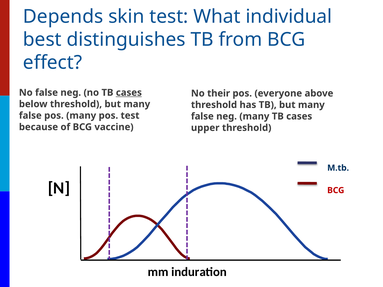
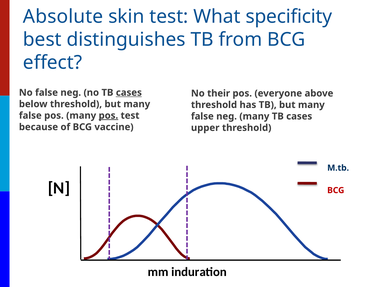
Depends: Depends -> Absolute (63, 17)
individual: individual -> specificity (289, 17)
pos underline: none -> present (108, 116)
